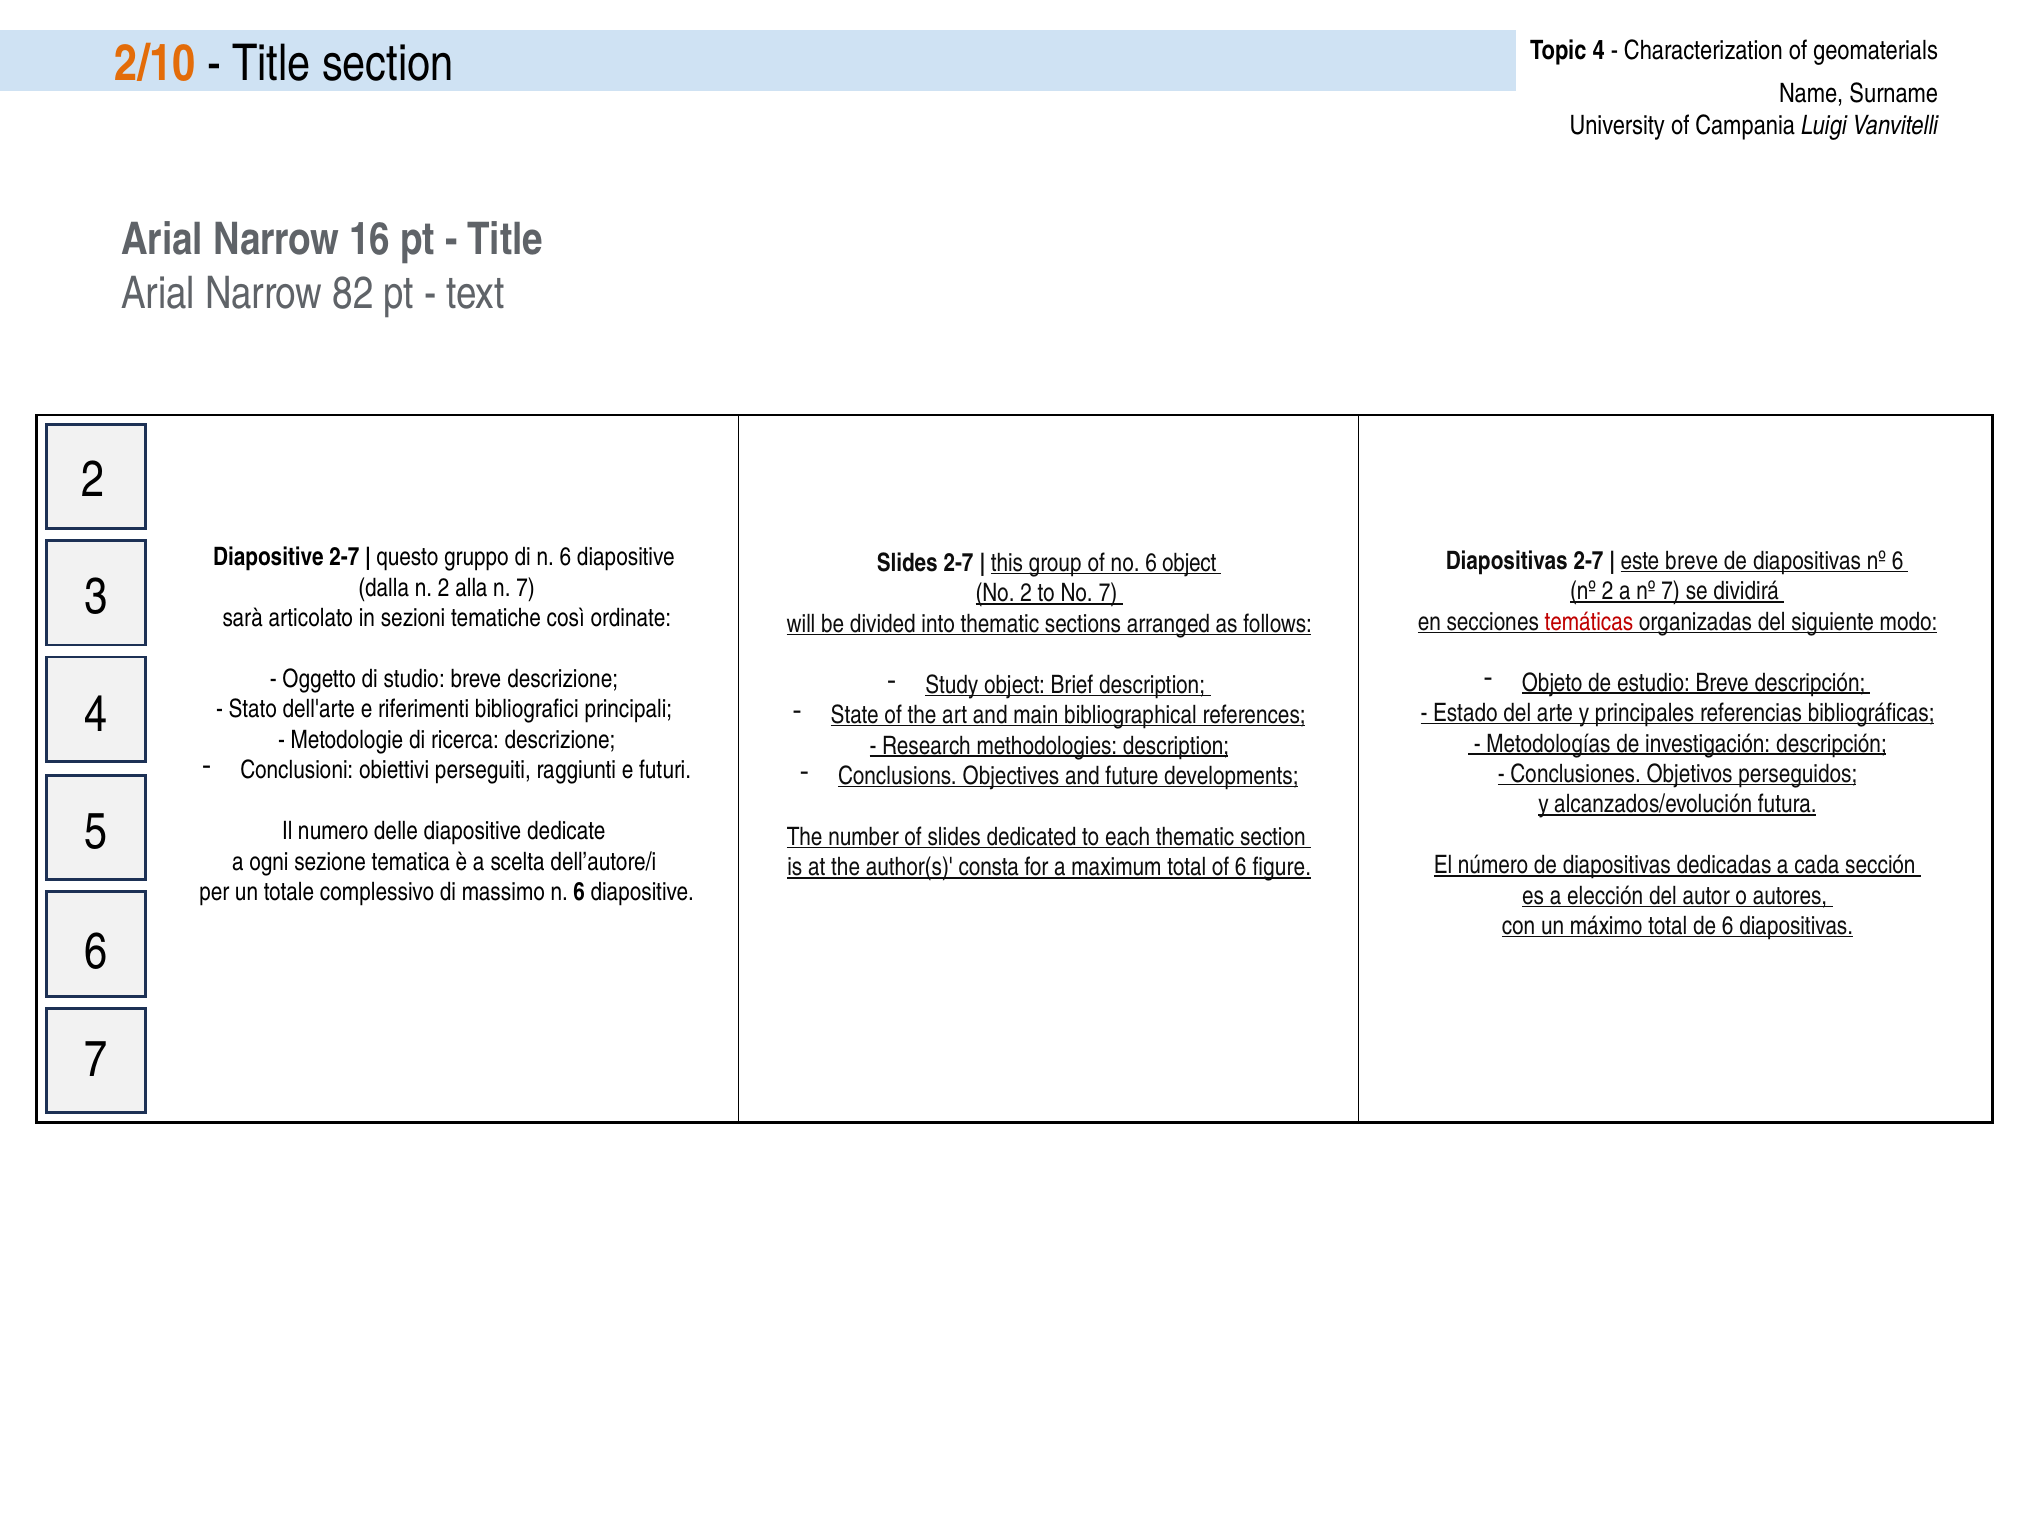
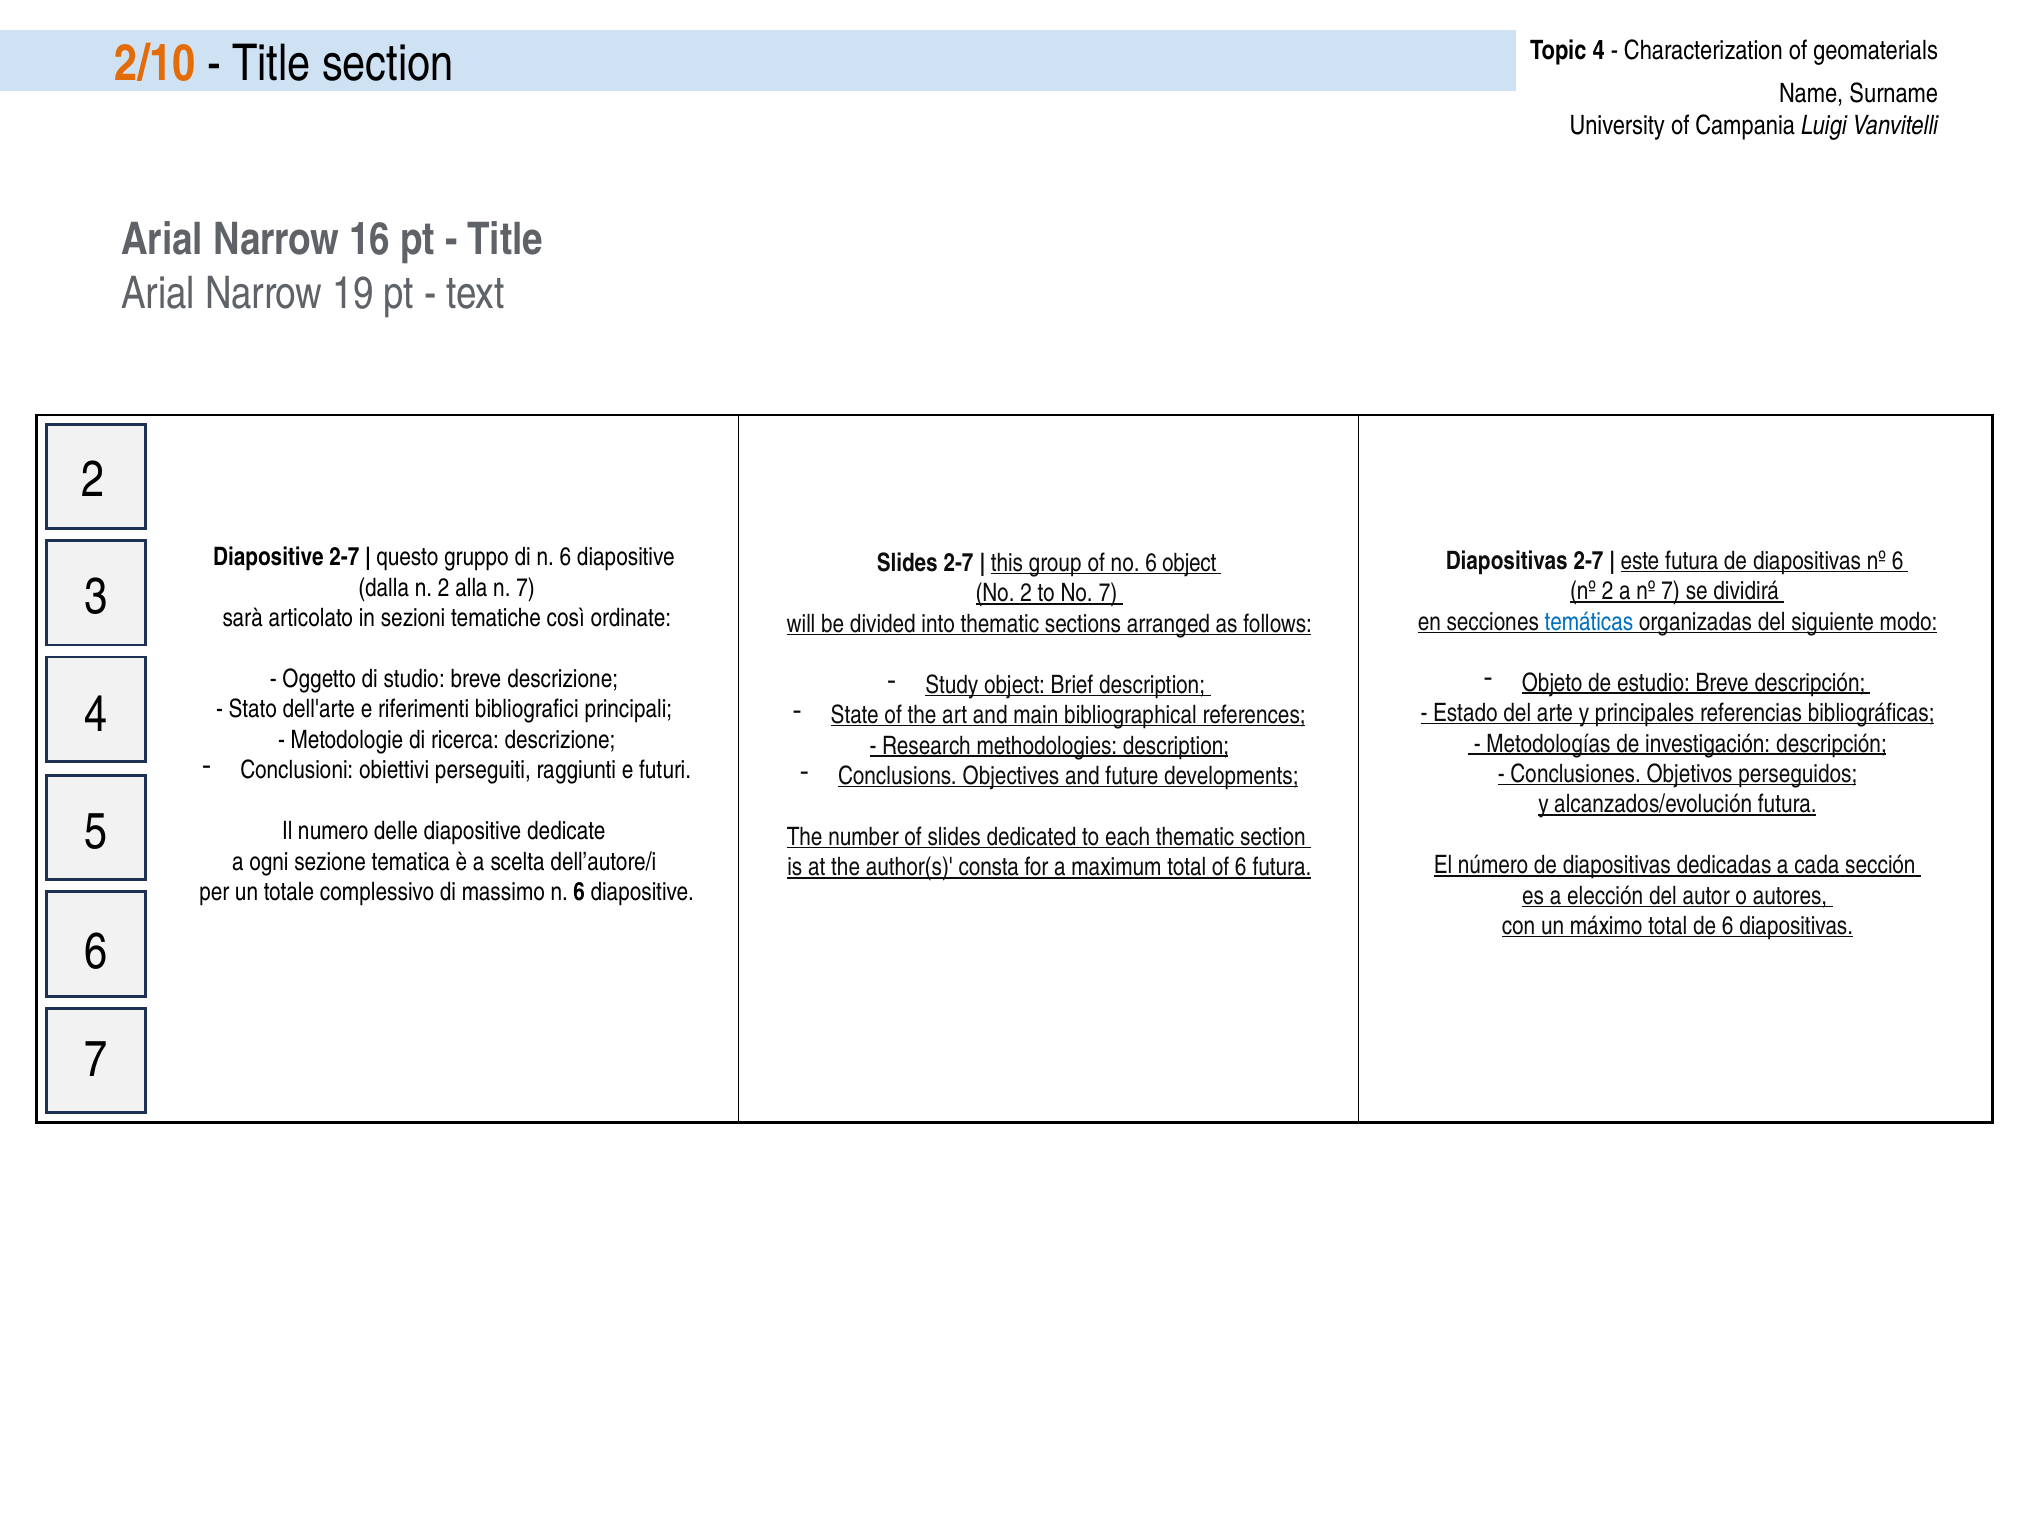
82: 82 -> 19 (353, 294)
este breve: breve -> futura (1692, 561)
temáticas colour: red -> blue (1589, 622)
6 figure: figure -> futura (1282, 868)
